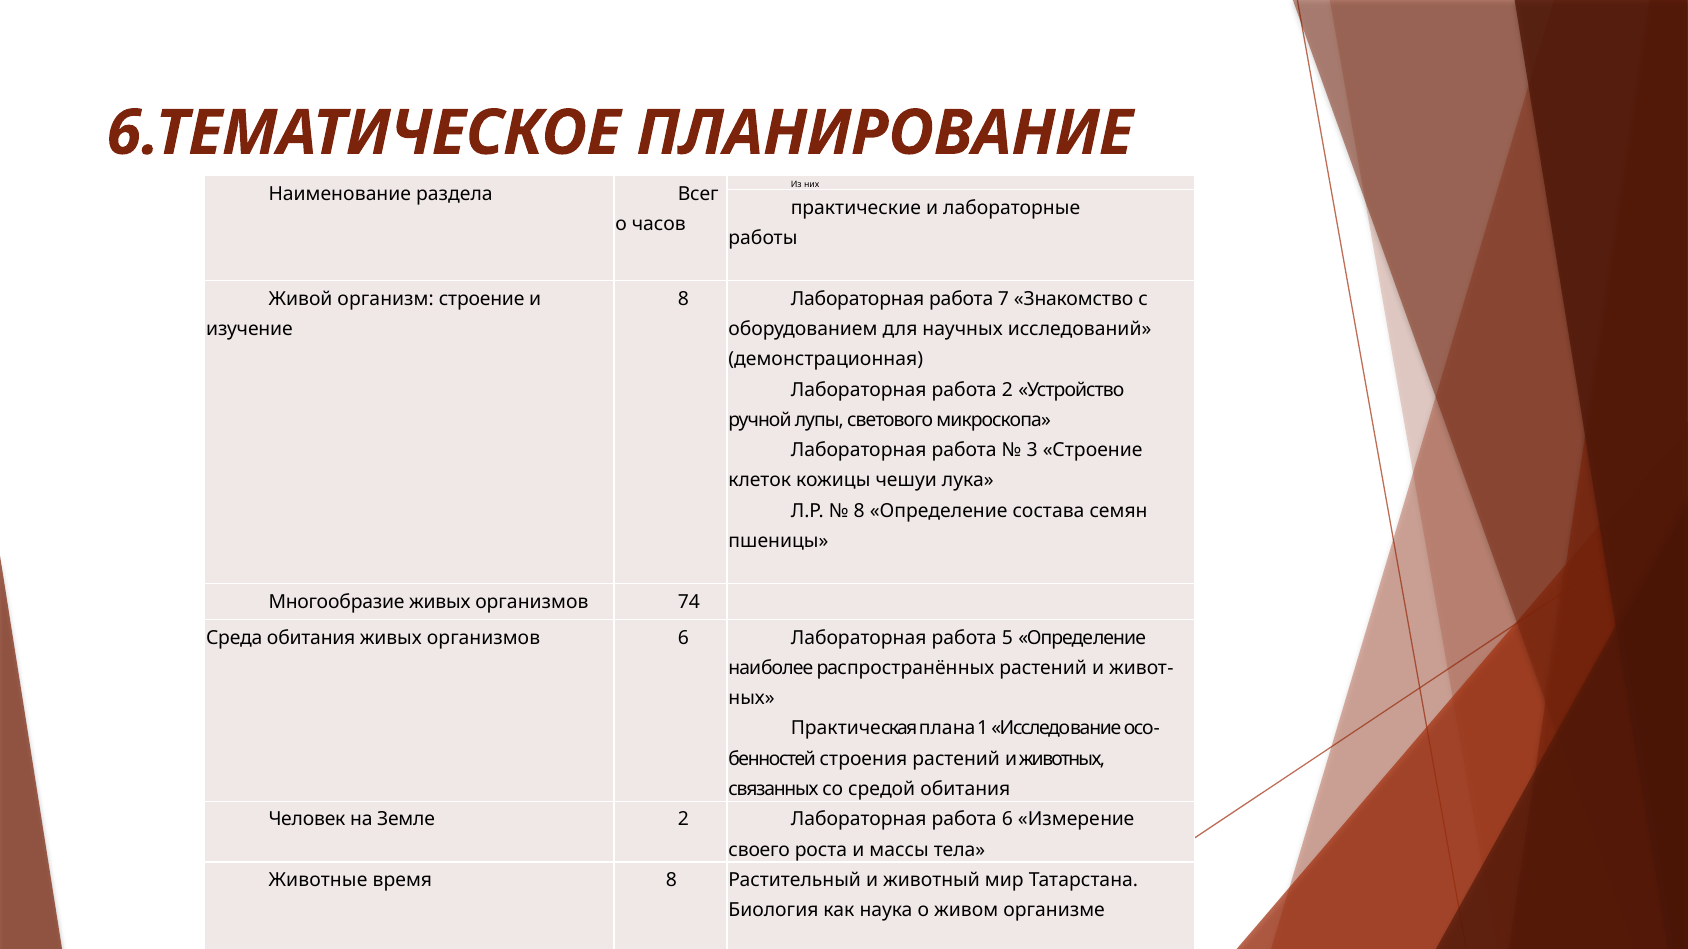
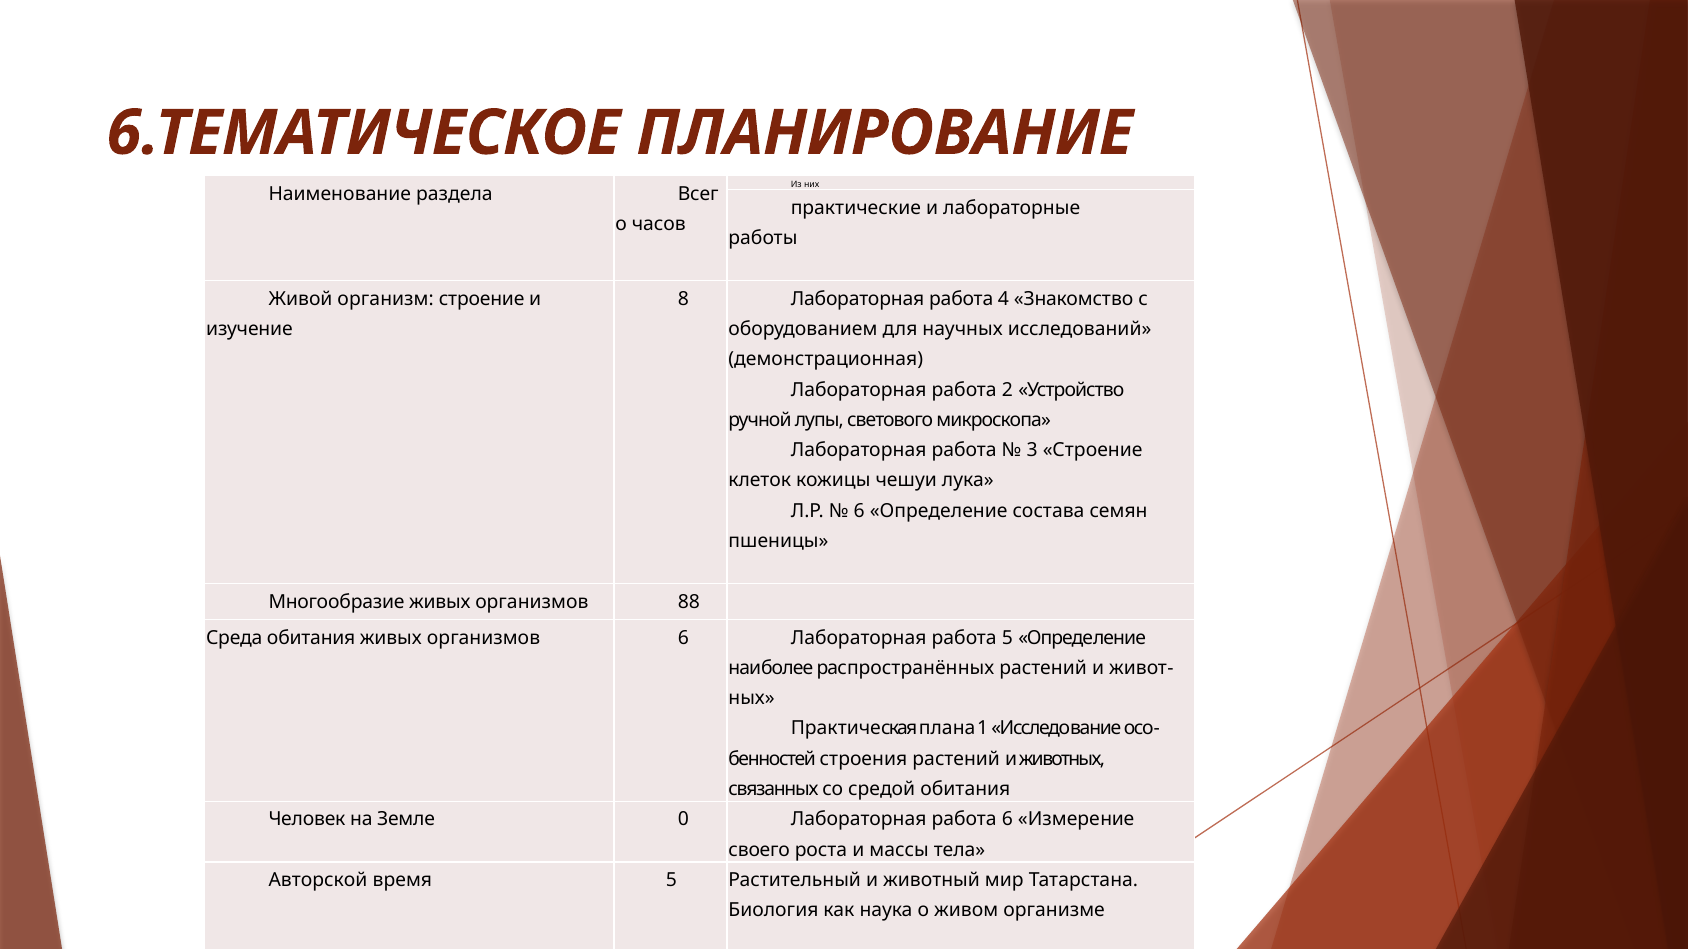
7: 7 -> 4 (1003, 299)
8: 8 -> 6 (859, 511)
74: 74 -> 88 (689, 602)
Земле 2: 2 -> 0 (683, 820)
Животные: Животные -> Авторской (318, 881)
время 8: 8 -> 5 (671, 881)
